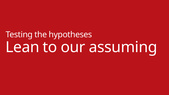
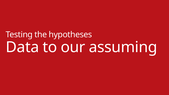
Lean: Lean -> Data (22, 47)
